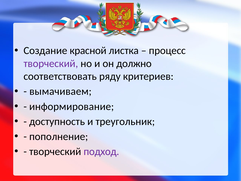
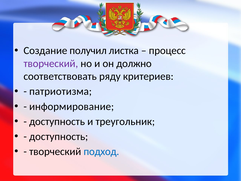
красной: красной -> получил (88, 51)
вымачиваем: вымачиваем -> патриотизма (60, 91)
пополнение: пополнение -> доступность (59, 136)
подход colour: purple -> blue (101, 151)
